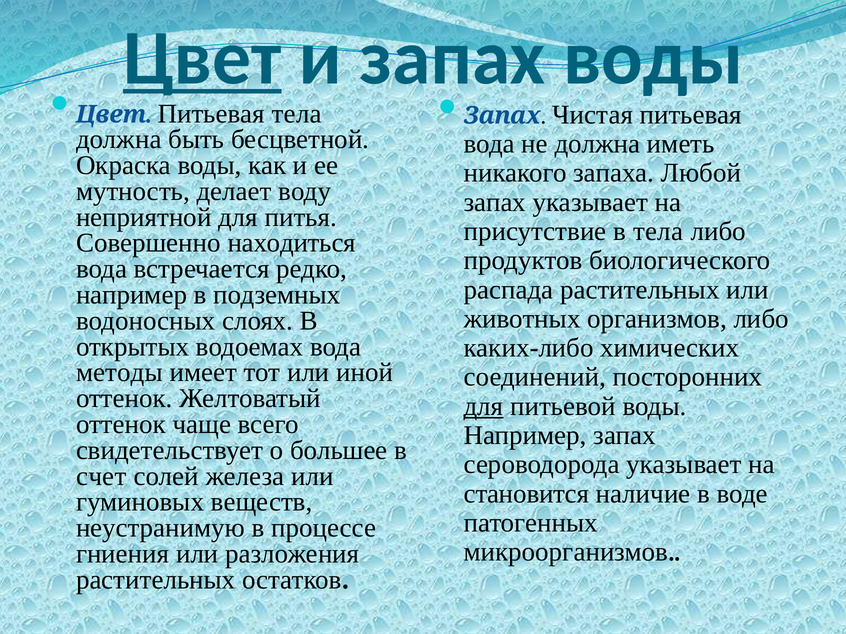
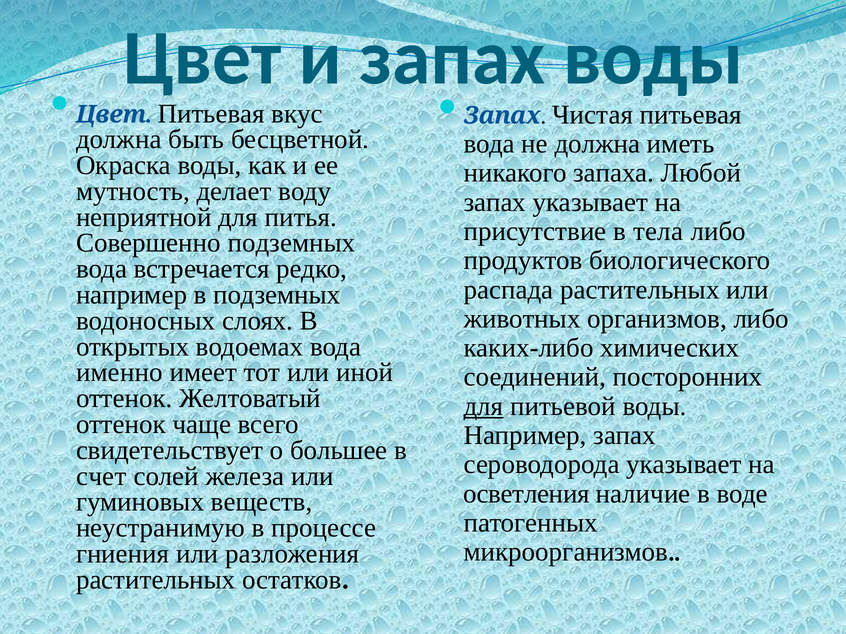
Цвет underline: present -> none (202, 58)
Питьевая тела: тела -> вкус (297, 114)
Совершенно находиться: находиться -> подземных (292, 243)
методы: методы -> именно (119, 373)
становится: становится -> осветления (527, 494)
